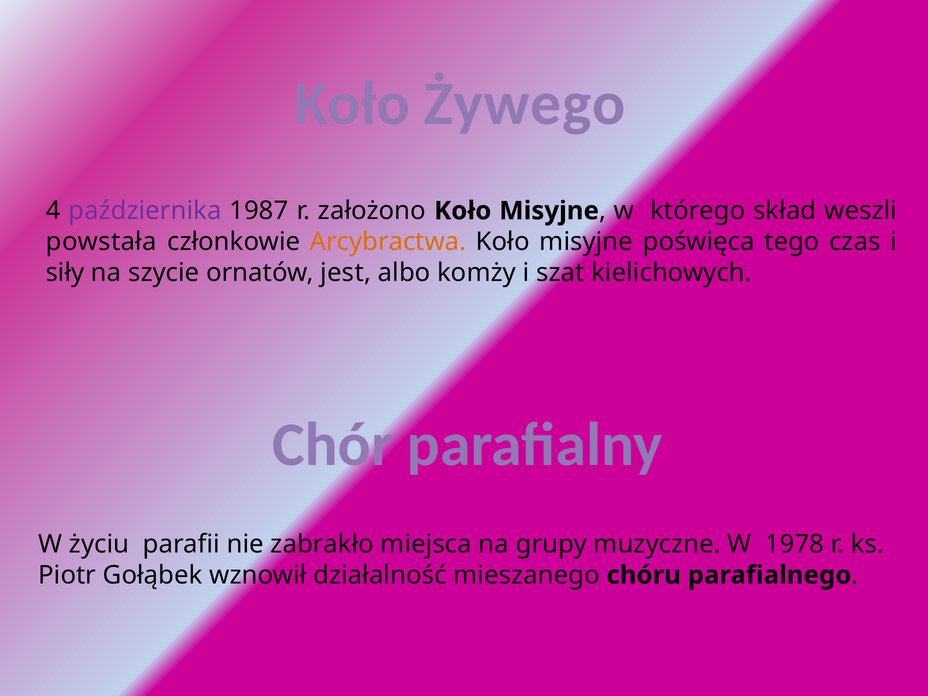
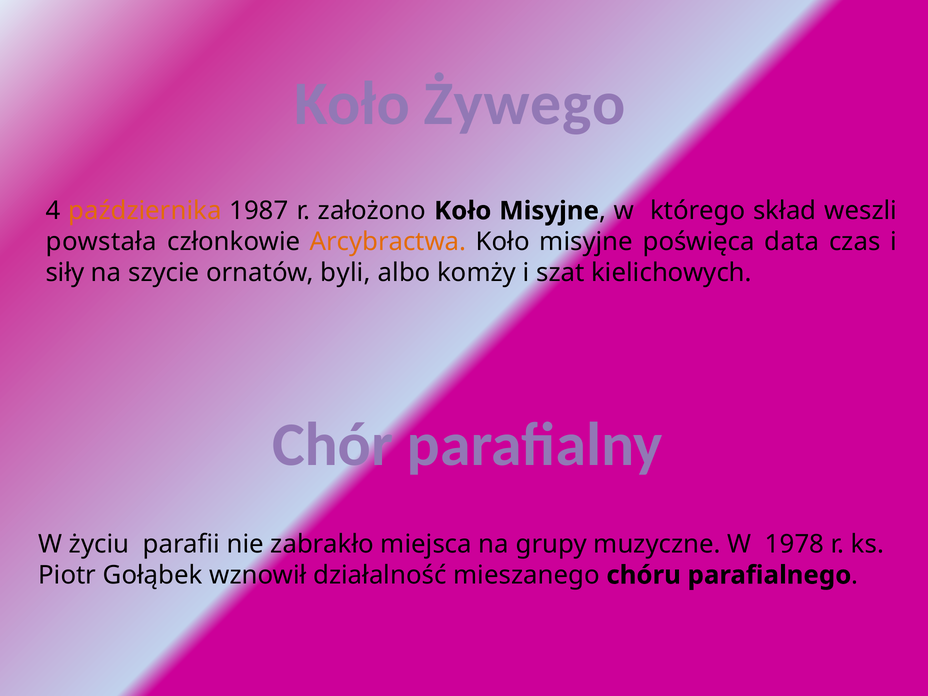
października colour: purple -> orange (145, 211)
tego: tego -> data (792, 242)
jest: jest -> byli (346, 273)
